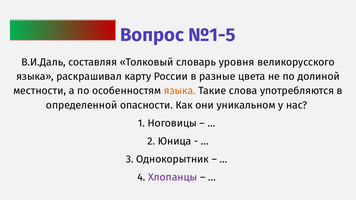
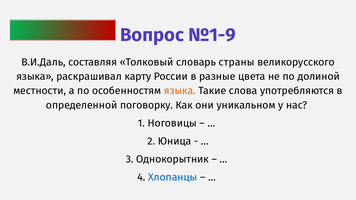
№1-5: №1-5 -> №1-9 (212, 35)
уровня: уровня -> страны (237, 62)
опасности: опасности -> поговорку (146, 105)
Хлопанцы colour: purple -> blue (173, 177)
